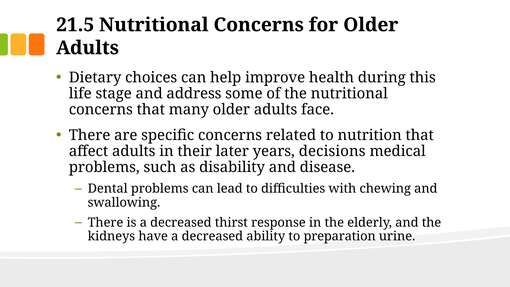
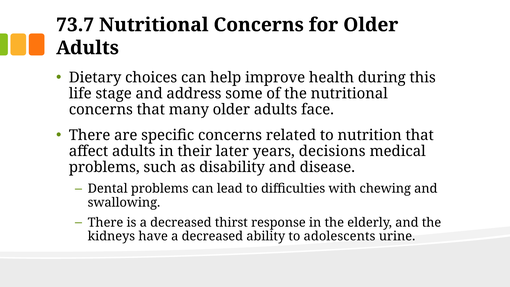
21.5: 21.5 -> 73.7 (75, 25)
preparation: preparation -> adolescents (340, 236)
